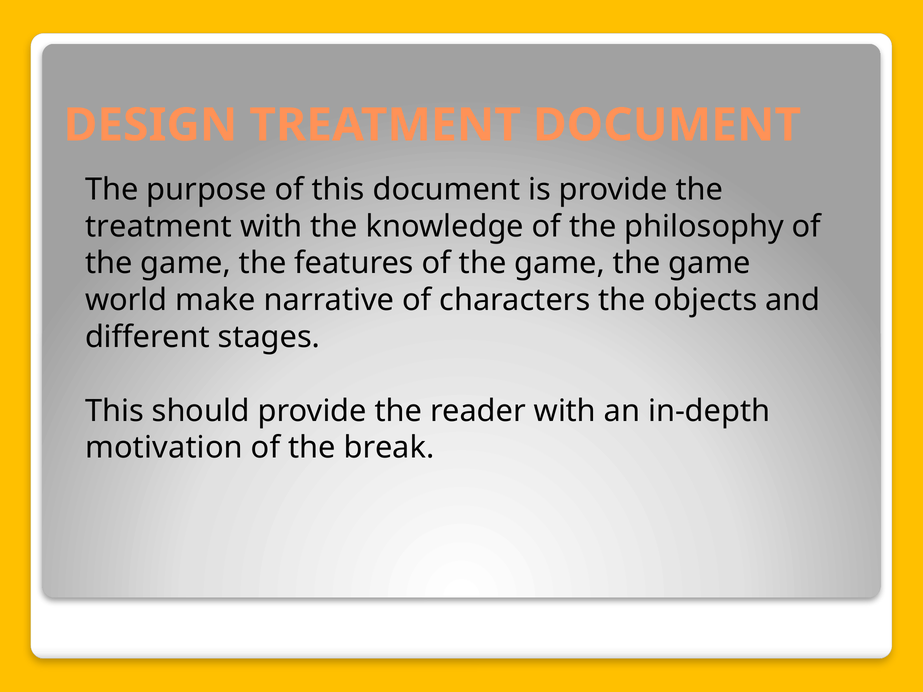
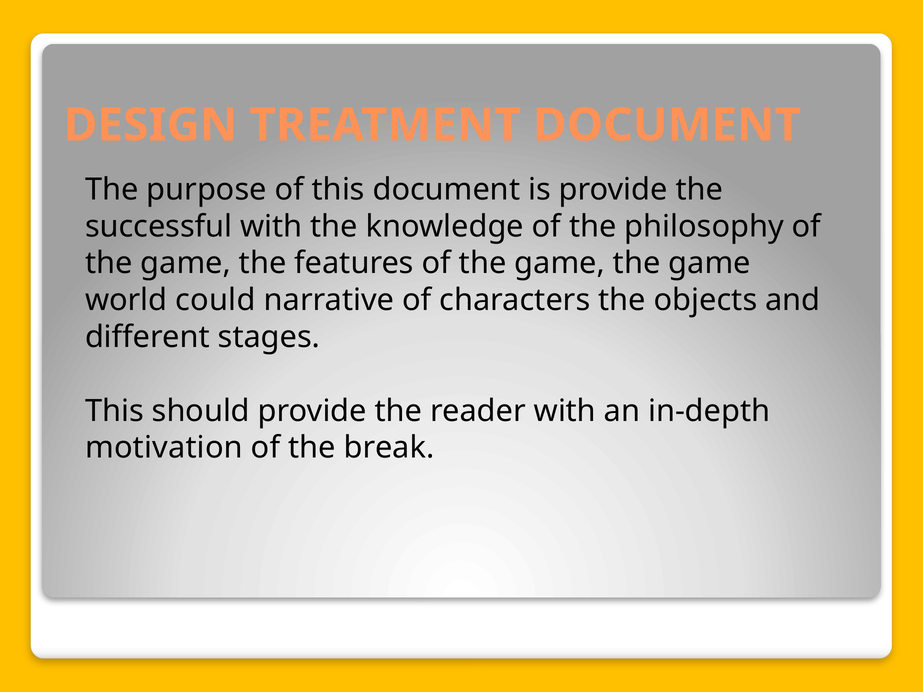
treatment: treatment -> successful (159, 226)
make: make -> could (215, 300)
